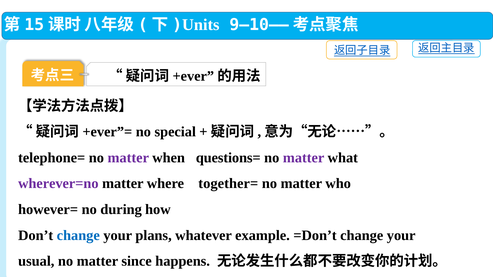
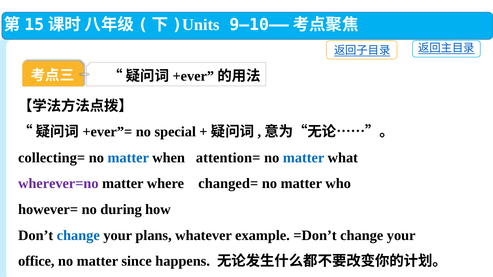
telephone=: telephone= -> collecting= (52, 158)
matter colour: purple -> blue (128, 158)
questions=: questions= -> attention= (228, 158)
matter colour: purple -> blue (304, 158)
together=: together= -> changed= (228, 184)
usual: usual -> office (36, 261)
